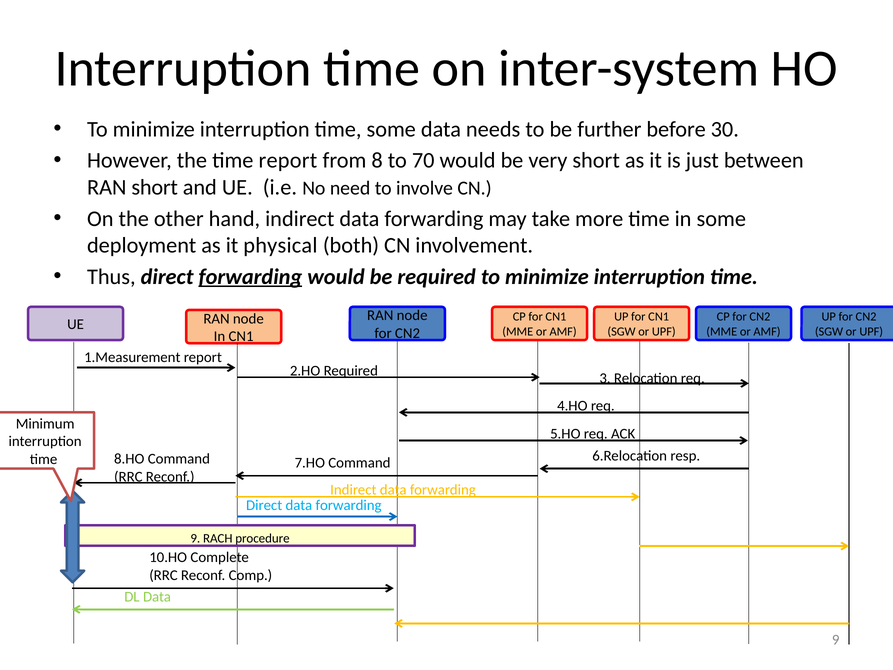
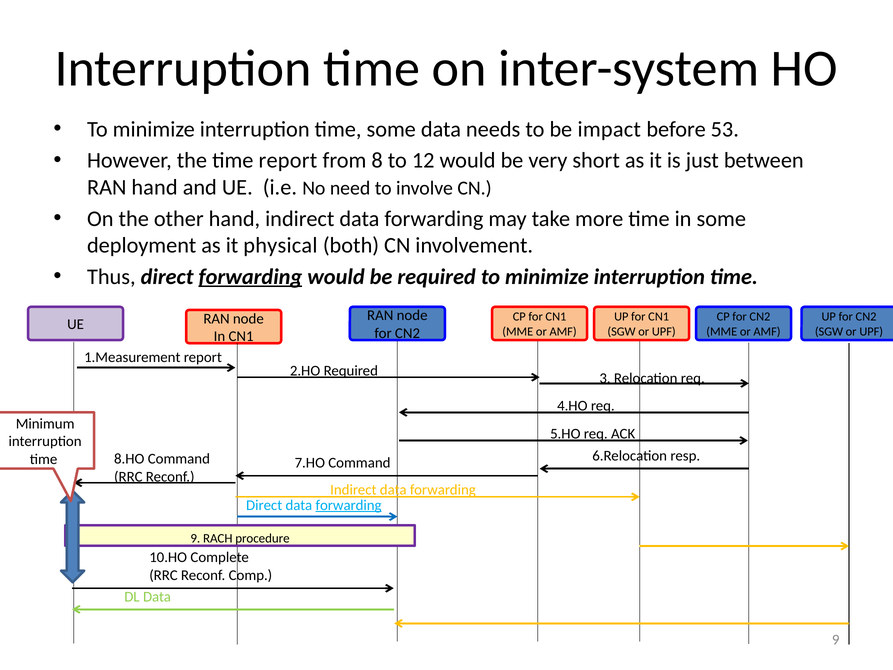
further: further -> impact (609, 129)
30: 30 -> 53 (725, 129)
70: 70 -> 12 (423, 161)
RAN short: short -> hand (155, 187)
forwarding underline: none -> present (349, 505)
